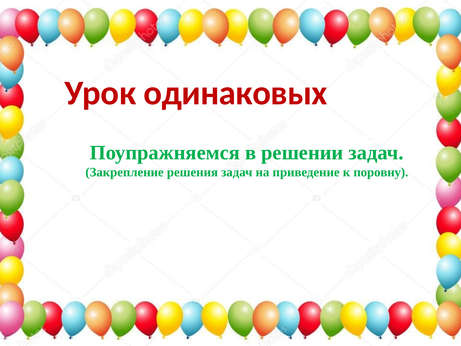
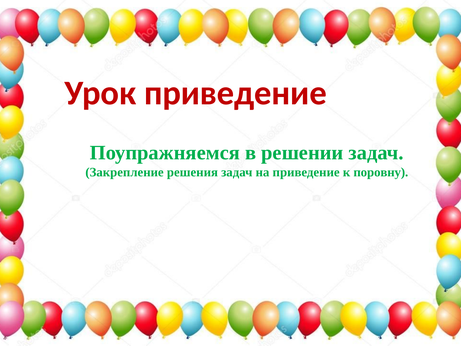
Урок одинаковых: одинаковых -> приведение (235, 93)
